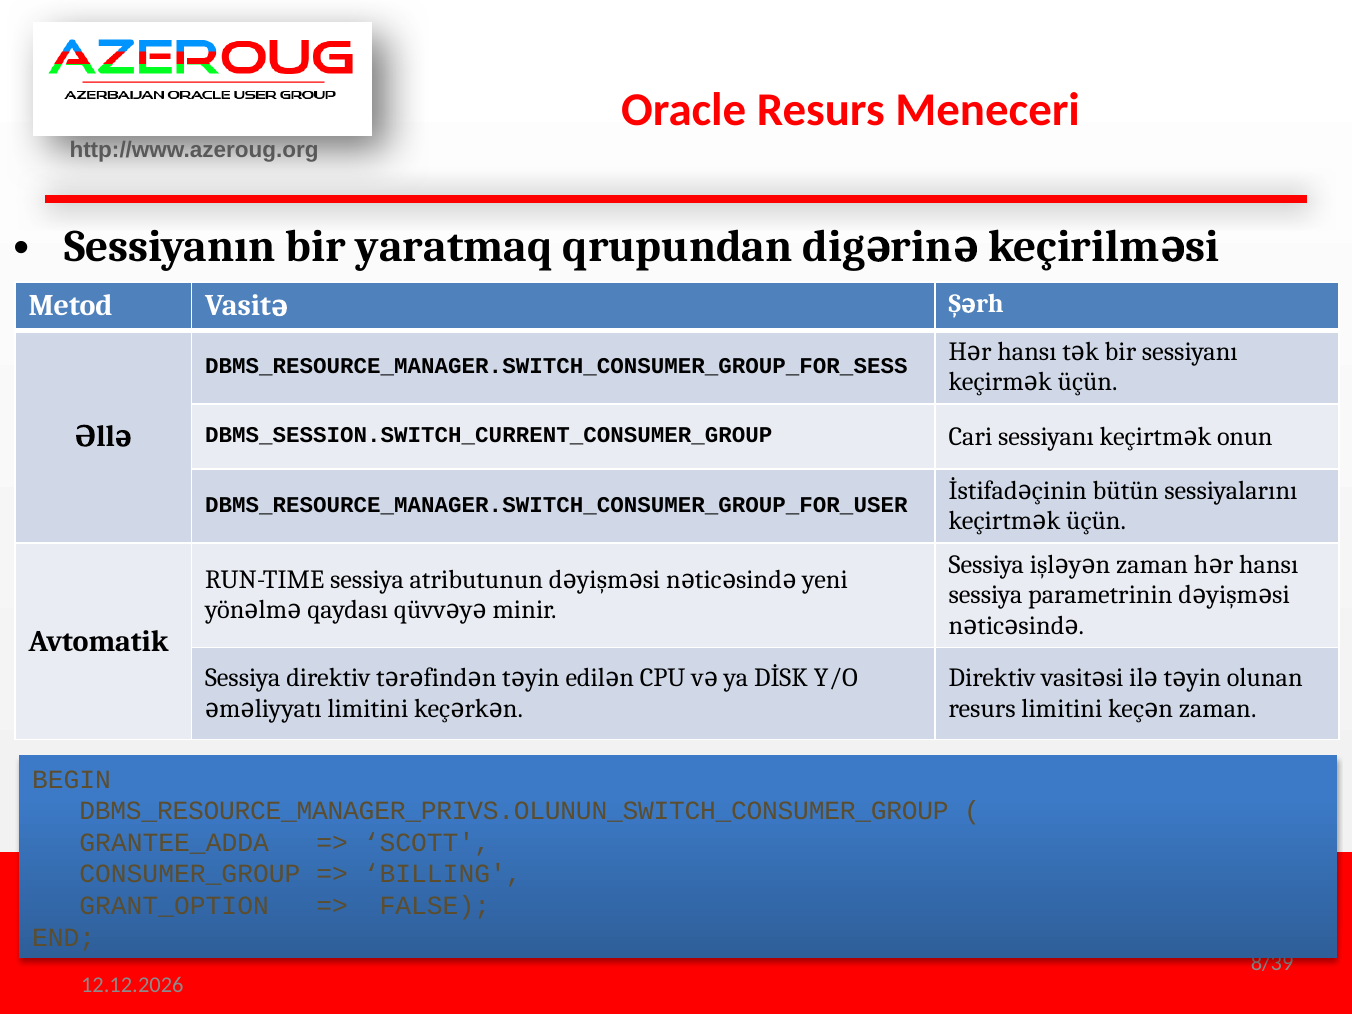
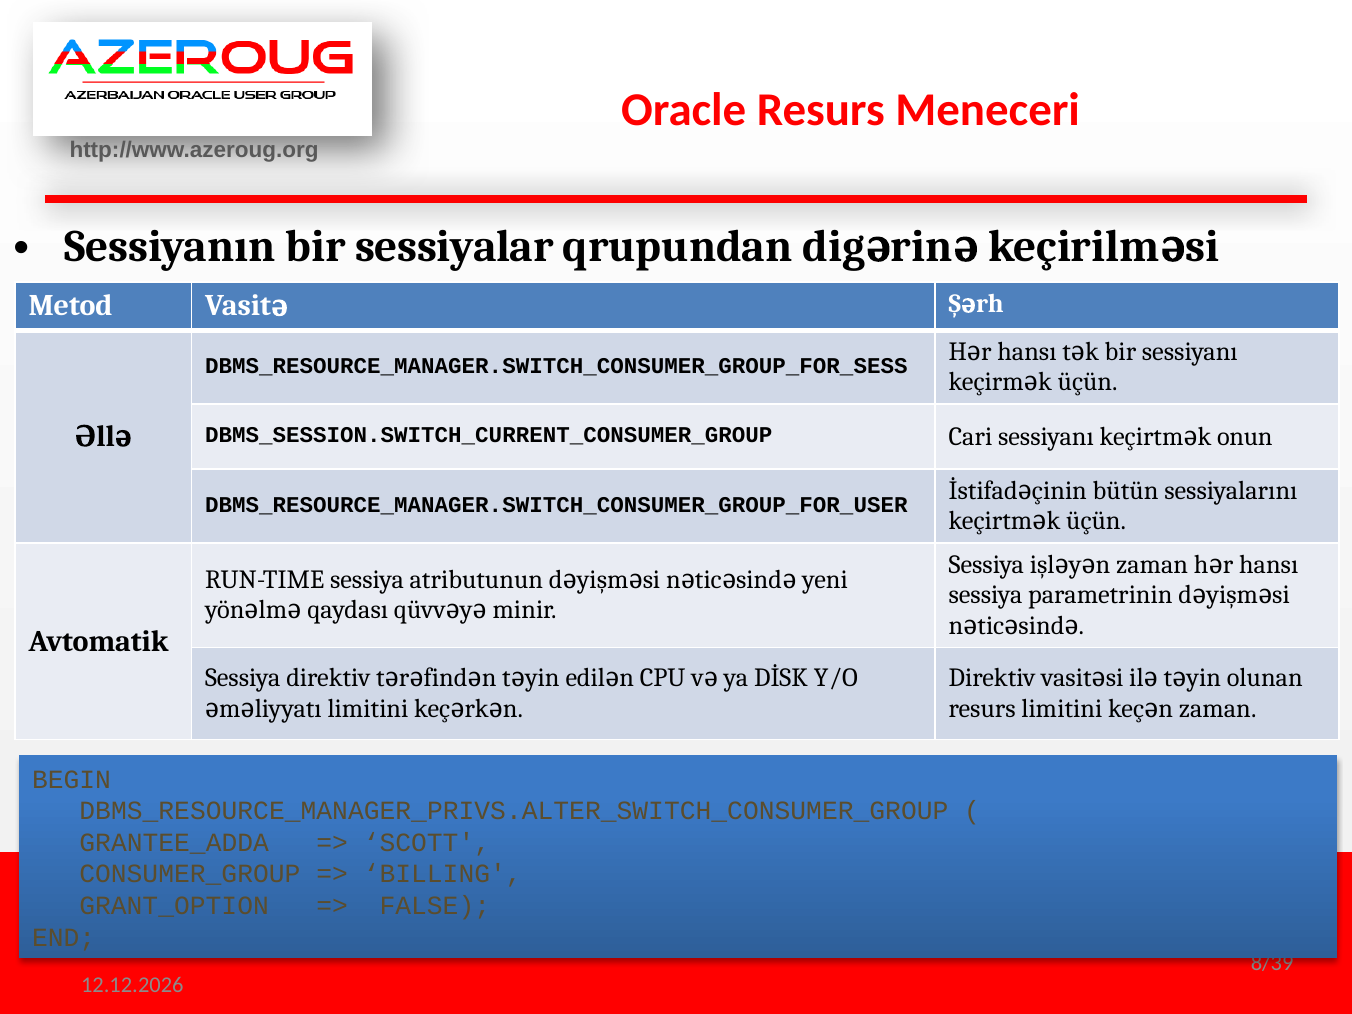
yaratmaq: yaratmaq -> sessiyalar (454, 246)
DBMS_RESOURCE_MANAGER_PRIVS.OLUNUN_SWITCH_CONSUMER_GROUP: DBMS_RESOURCE_MANAGER_PRIVS.OLUNUN_SWITCH_CONSUMER_GROUP -> DBMS_RESOURCE_MANAGER_PRIVS.ALTER_SWITCH_CONSUMER_GROUP (514, 811)
